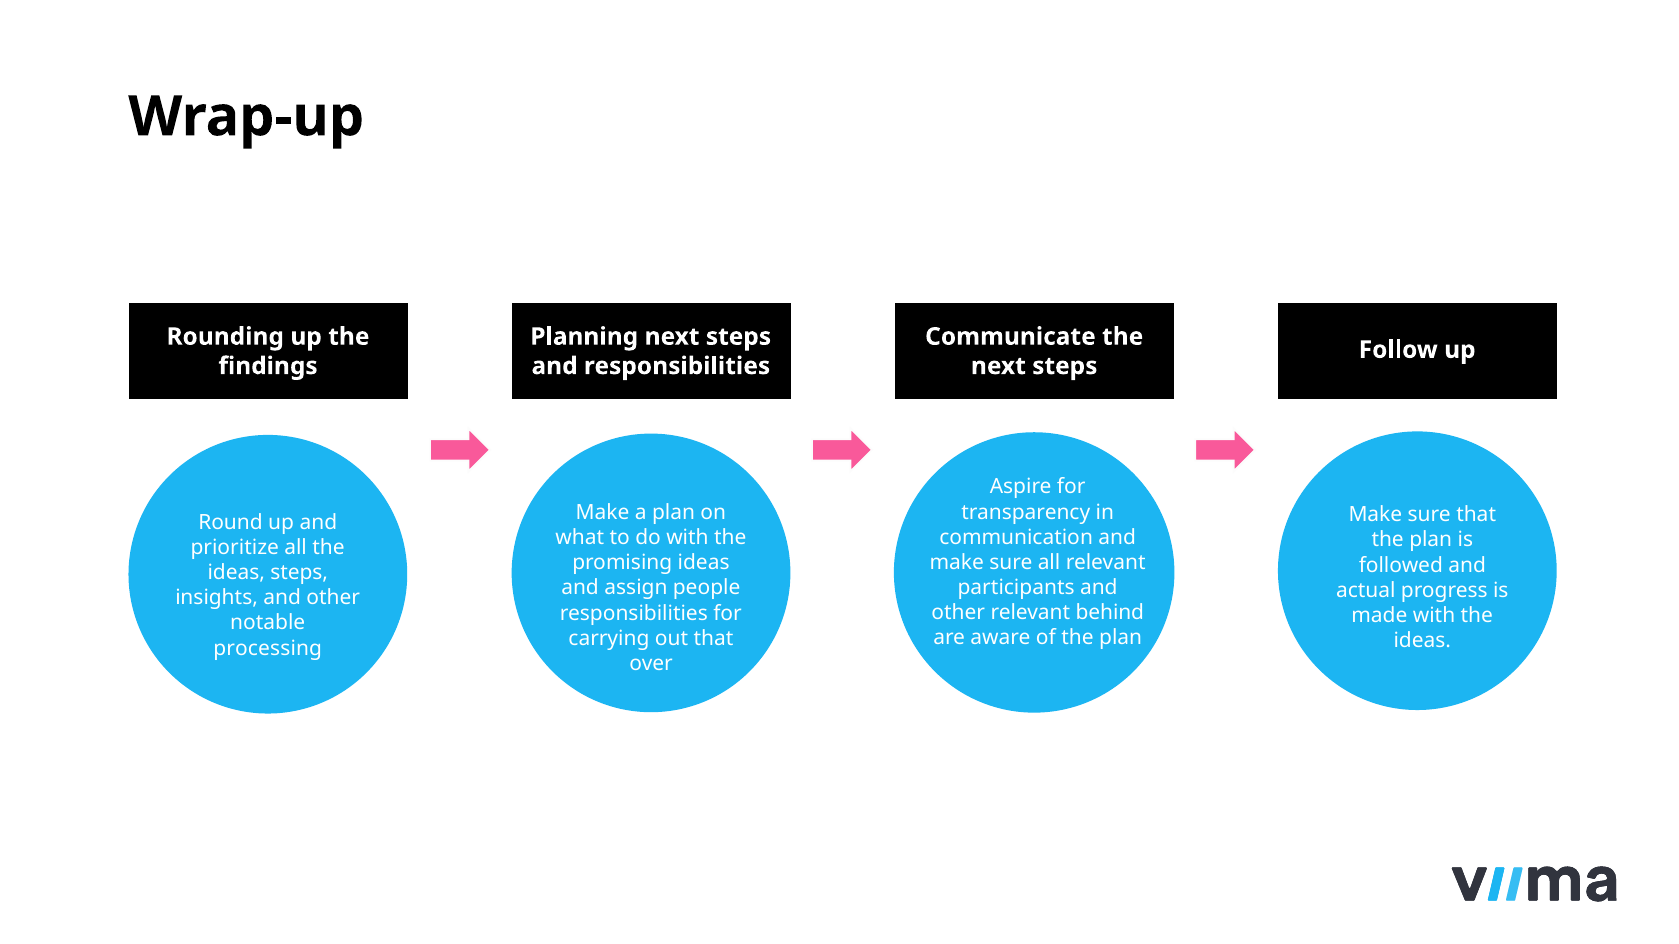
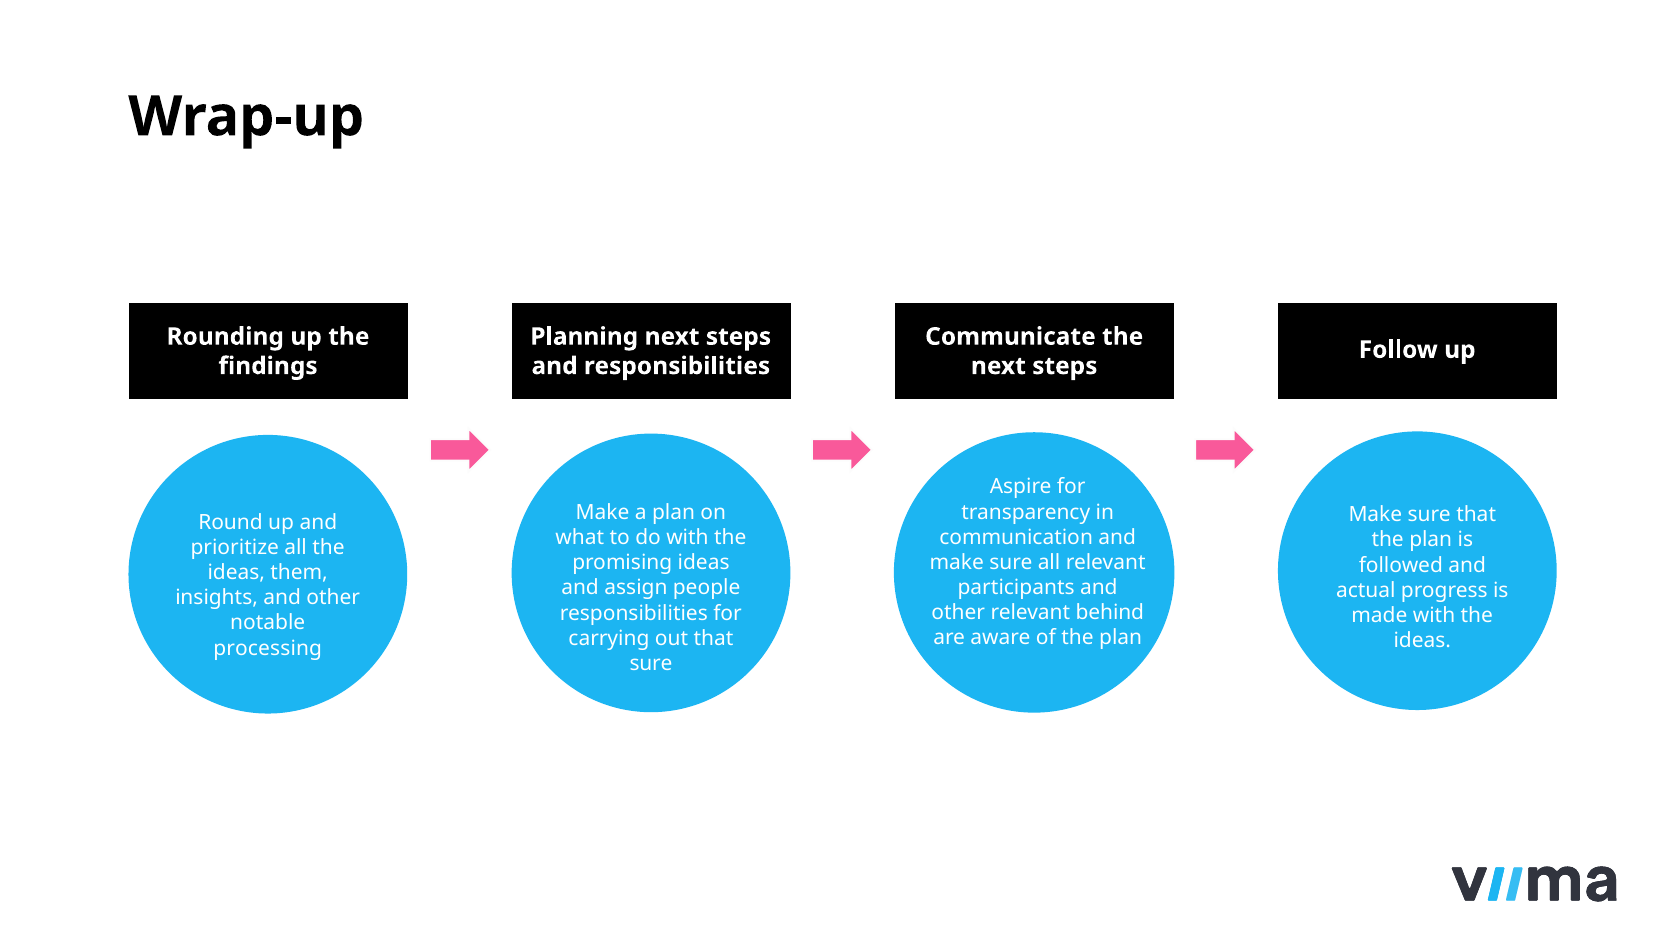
ideas steps: steps -> them (299, 573)
over: over -> sure (651, 664)
